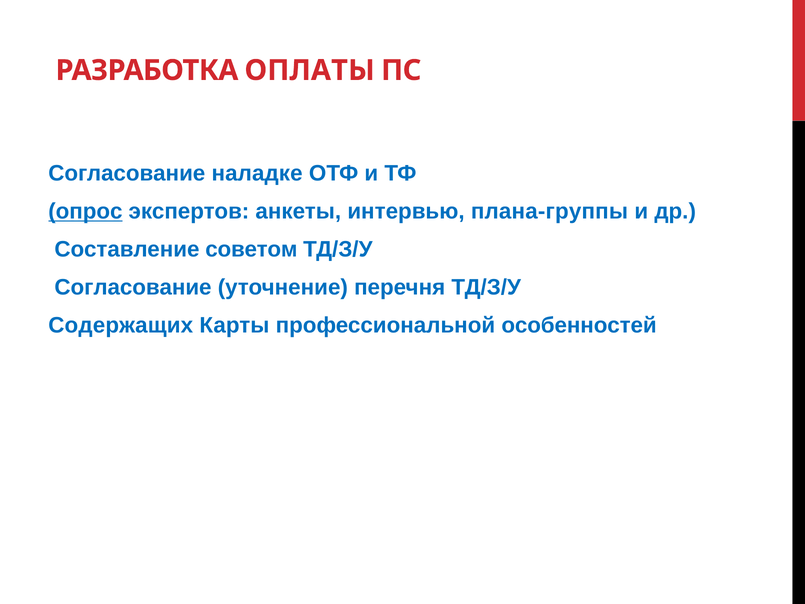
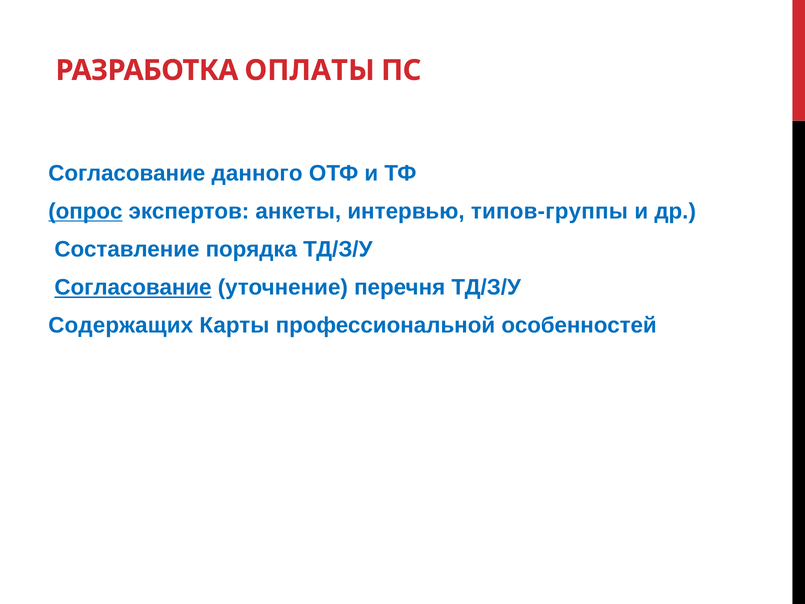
наладке: наладке -> данного (257, 173)
плана-группы: плана-группы -> типов-группы (549, 211)
советом: советом -> порядка (251, 249)
Согласование underline: none -> present (133, 287)
